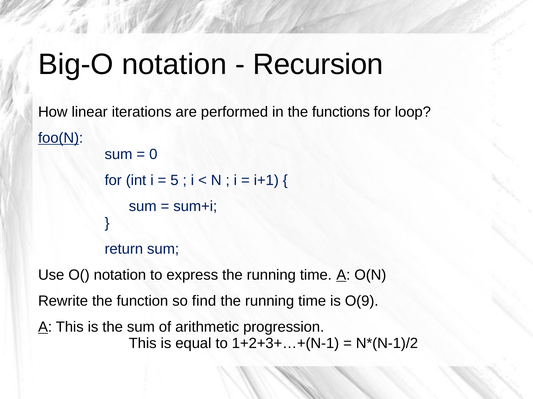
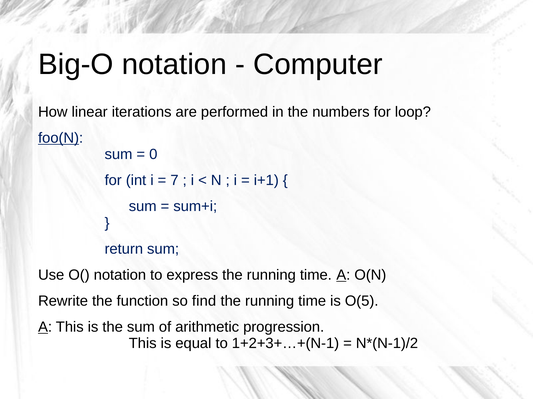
Recursion: Recursion -> Computer (318, 64)
functions: functions -> numbers (341, 112)
5: 5 -> 7 (174, 181)
O(9: O(9 -> O(5 (362, 301)
